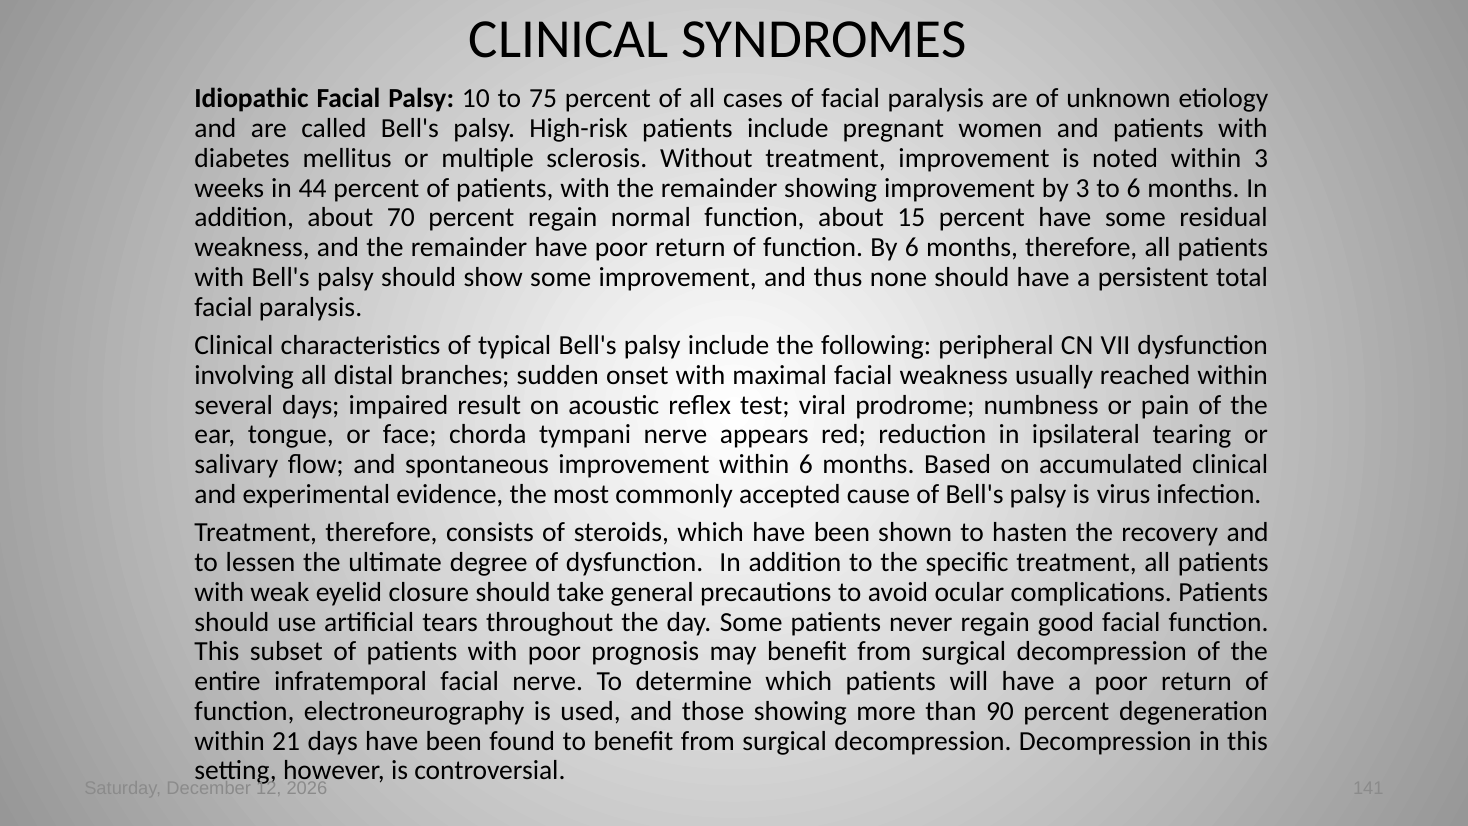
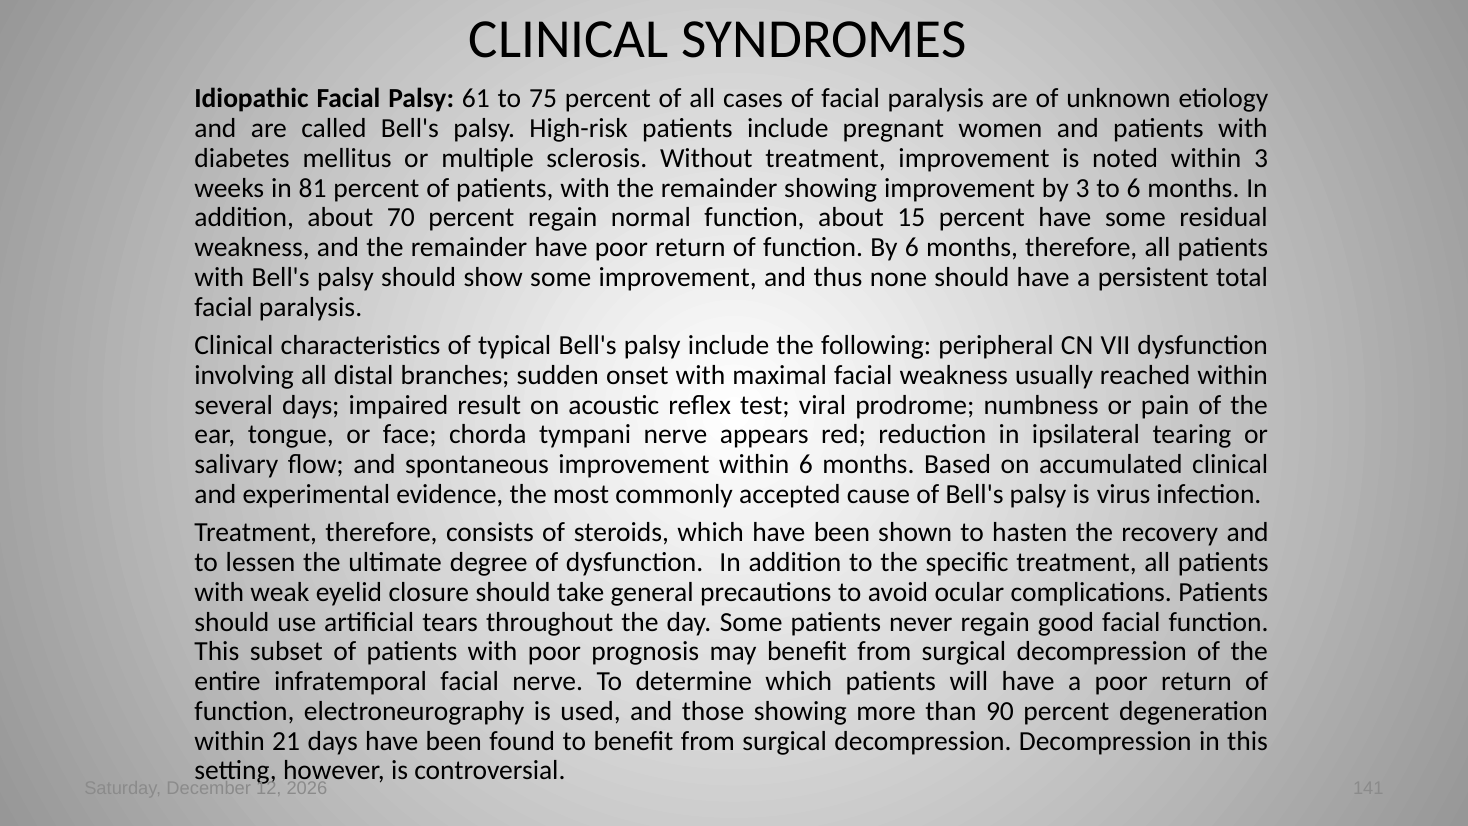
10: 10 -> 61 (476, 99)
44: 44 -> 81 (313, 188)
